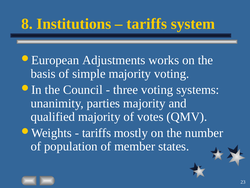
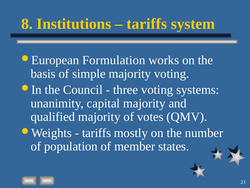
Adjustments: Adjustments -> Formulation (114, 60)
parties: parties -> capital (103, 103)
